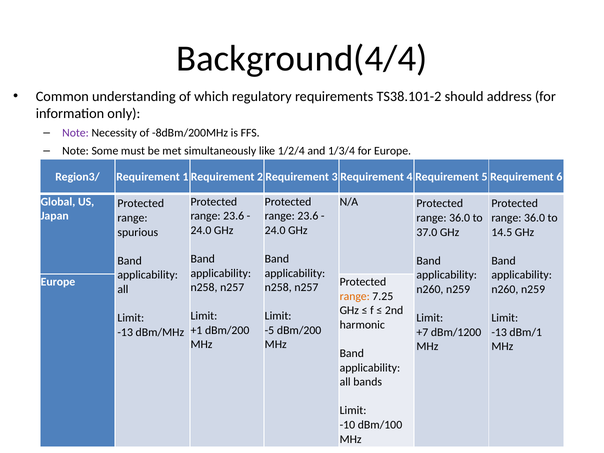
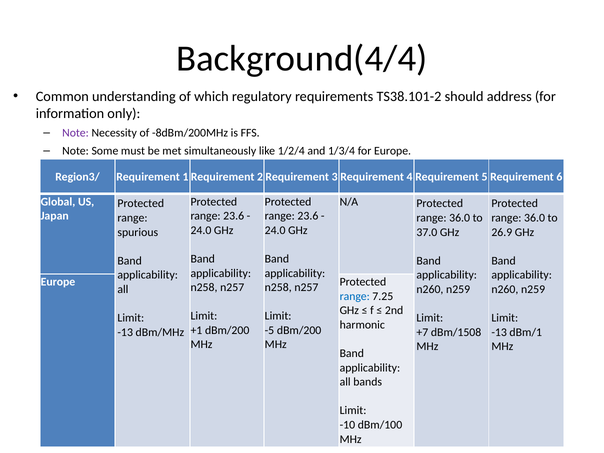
14.5: 14.5 -> 26.9 (502, 232)
range colour: orange -> blue (355, 296)
dBm/1200: dBm/1200 -> dBm/1508 (456, 332)
